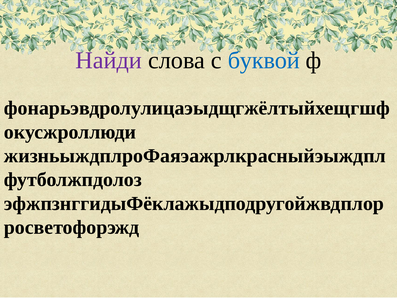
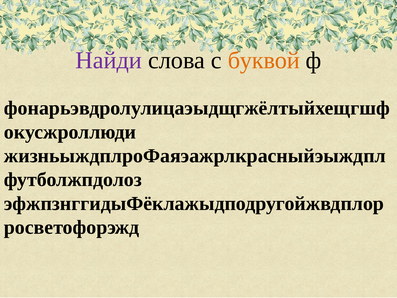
буквой colour: blue -> orange (264, 60)
